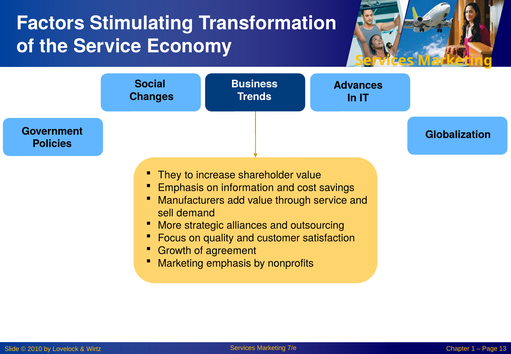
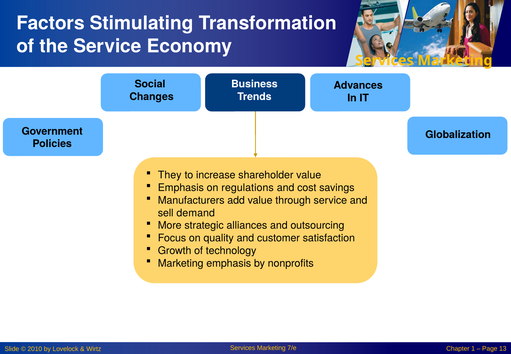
information: information -> regulations (248, 188)
agreement: agreement -> technology (231, 251)
